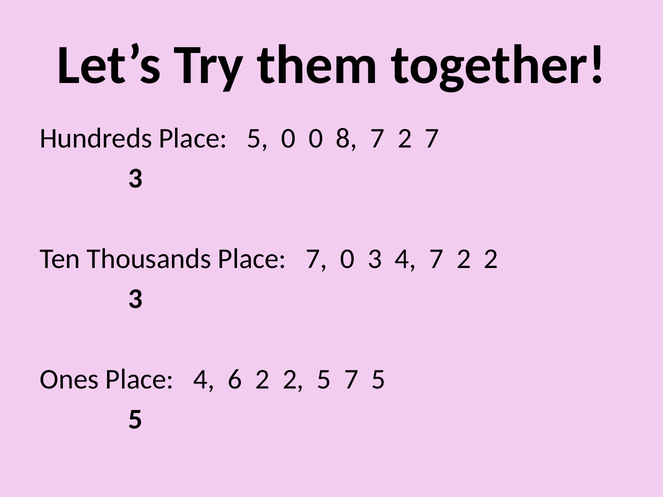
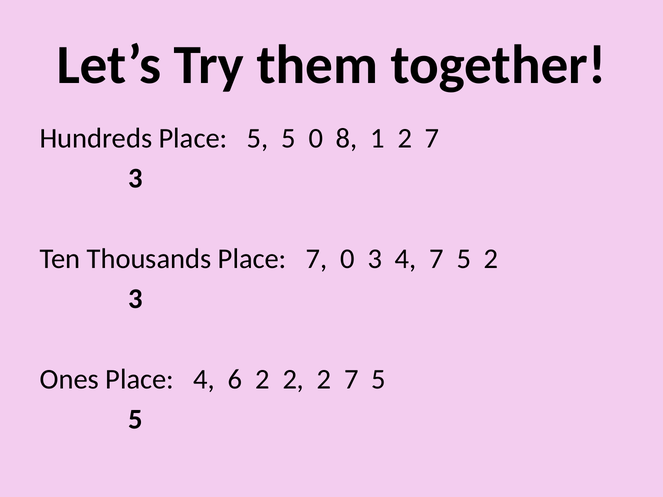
Place 5 0: 0 -> 5 (288, 138)
8 7: 7 -> 1 (378, 138)
4 7 2: 2 -> 5 (464, 259)
2 2 5: 5 -> 2 (324, 380)
